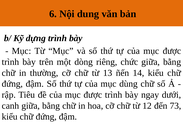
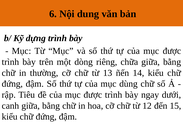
chức: chức -> chữa (129, 62)
73: 73 -> 15 (175, 106)
